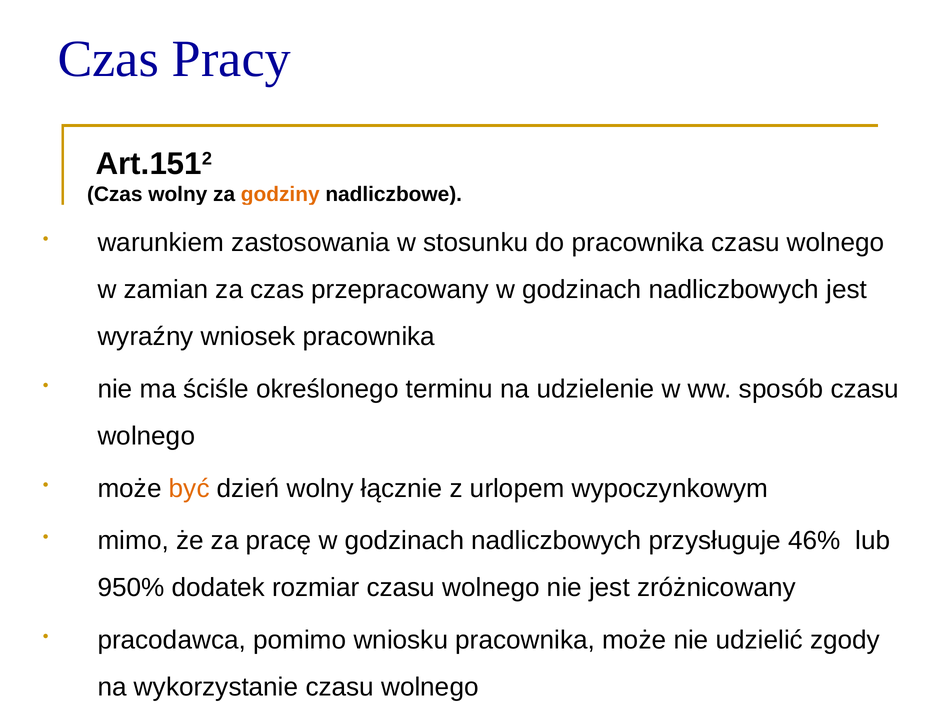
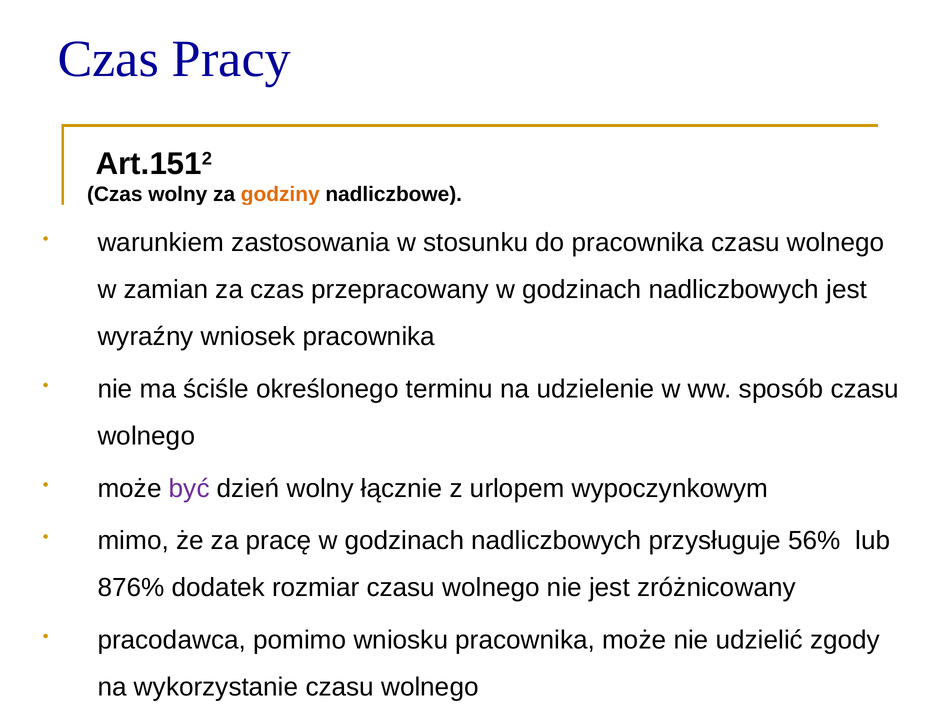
być colour: orange -> purple (189, 488)
46%: 46% -> 56% (815, 541)
950%: 950% -> 876% (131, 588)
